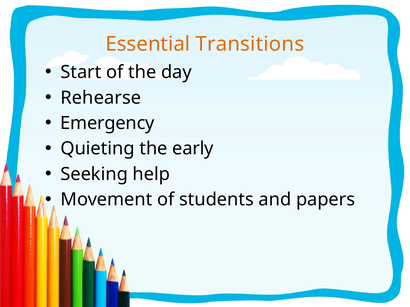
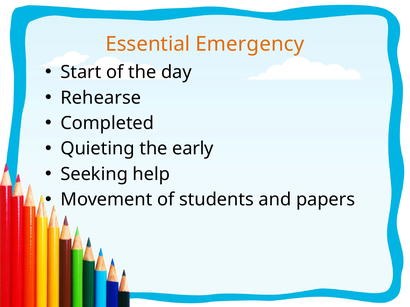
Transitions: Transitions -> Emergency (250, 44)
Emergency: Emergency -> Completed (107, 123)
